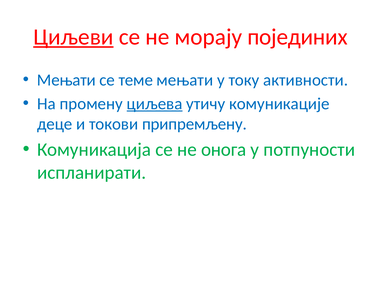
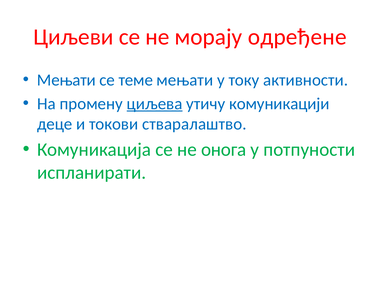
Циљеви underline: present -> none (73, 37)
појединих: појединих -> одређене (297, 37)
комуникације: комуникације -> комуникацији (279, 104)
припремљену: припремљену -> стваралаштво (194, 124)
